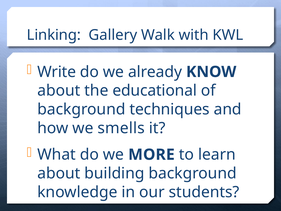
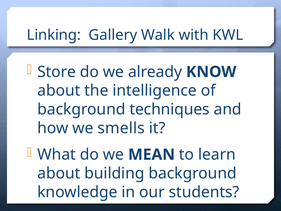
Write: Write -> Store (57, 72)
educational: educational -> intelligence (155, 90)
MORE: MORE -> MEAN (152, 154)
